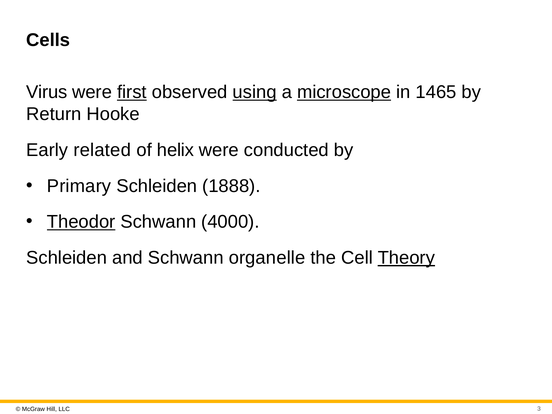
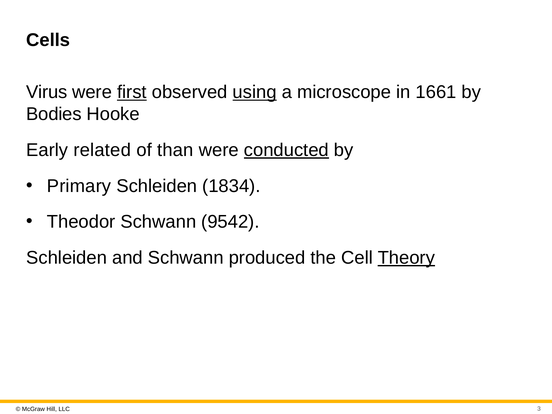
microscope underline: present -> none (344, 92)
1465: 1465 -> 1661 (436, 92)
Return: Return -> Bodies (54, 114)
helix: helix -> than (175, 150)
conducted underline: none -> present (286, 150)
1888: 1888 -> 1834 (231, 186)
Theodor underline: present -> none (81, 222)
4000: 4000 -> 9542 (230, 222)
organelle: organelle -> produced (267, 258)
